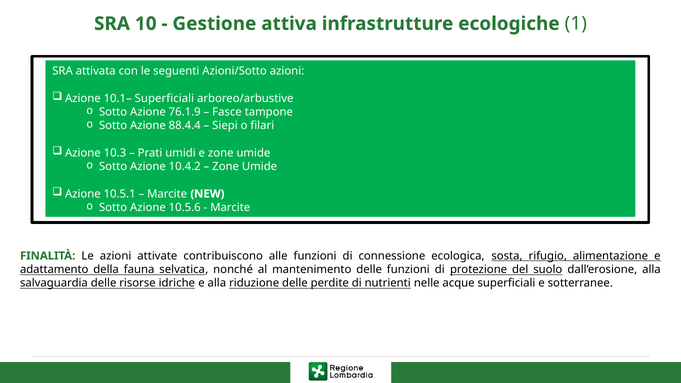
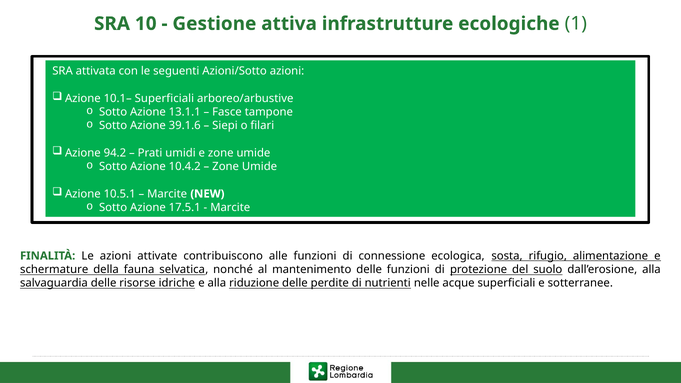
76.1.9: 76.1.9 -> 13.1.1 (185, 112)
88.4.4: 88.4.4 -> 39.1.6 (185, 126)
10.3: 10.3 -> 94.2 (115, 153)
10.5.6: 10.5.6 -> 17.5.1 (185, 207)
adattamento: adattamento -> schermature (54, 269)
